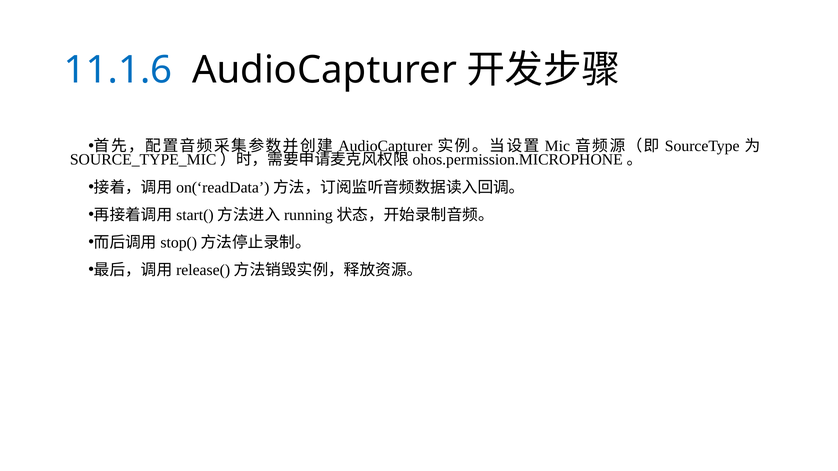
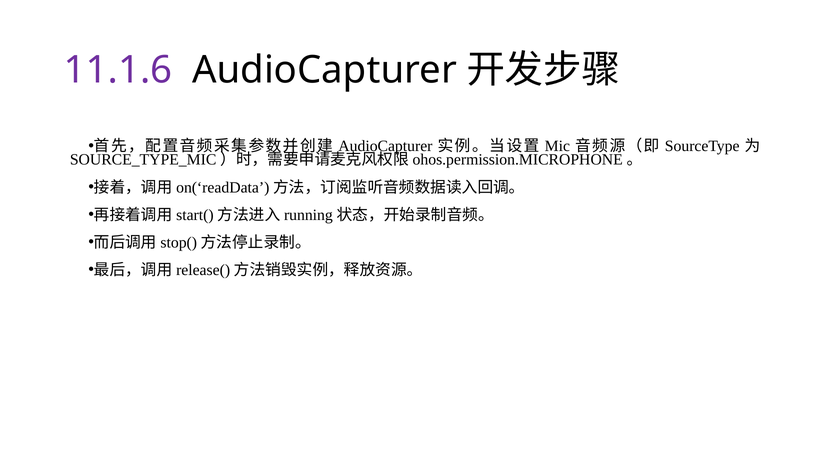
11.1.6 colour: blue -> purple (118, 70)
